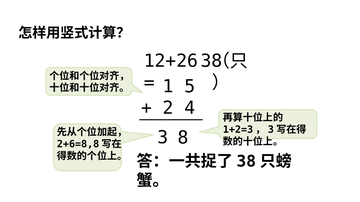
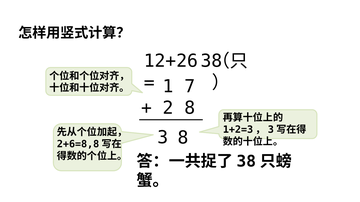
5: 5 -> 7 (190, 87)
2 4: 4 -> 8 (190, 108)
